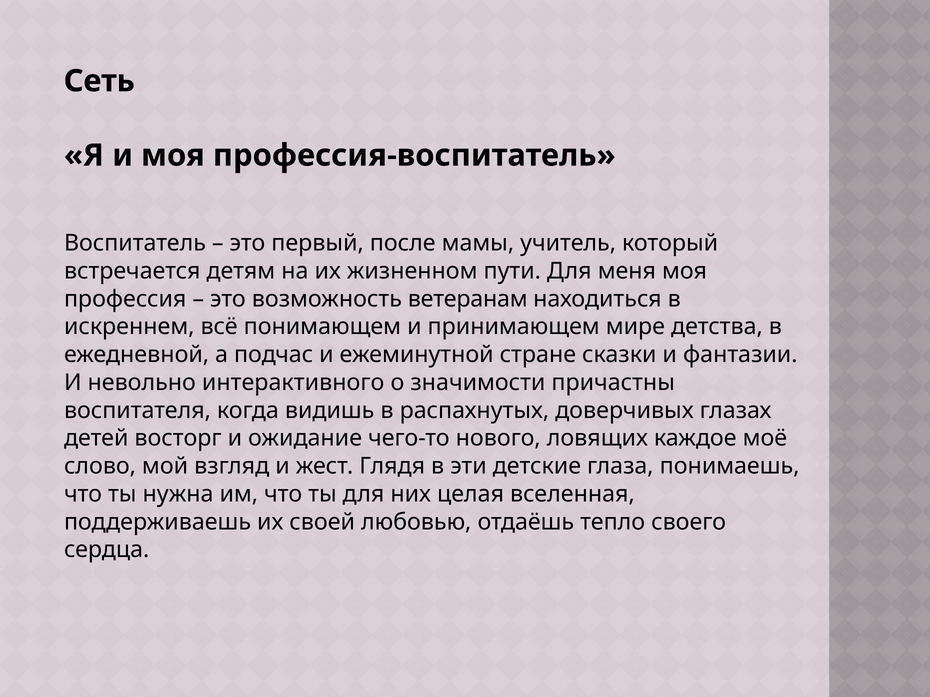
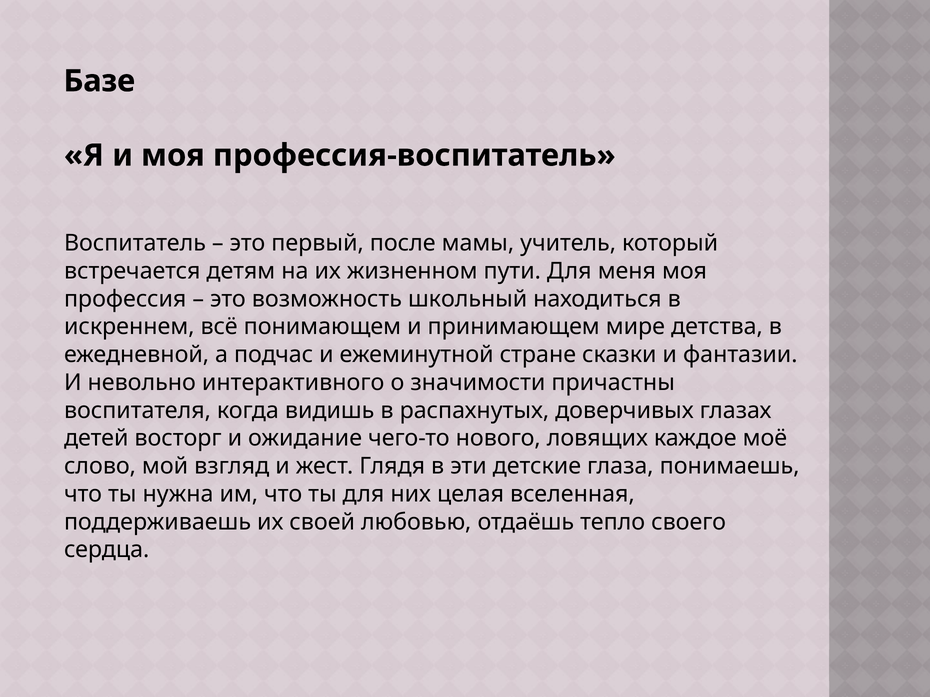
Сеть: Сеть -> Базе (99, 81)
ветеранам: ветеранам -> школьный (468, 299)
